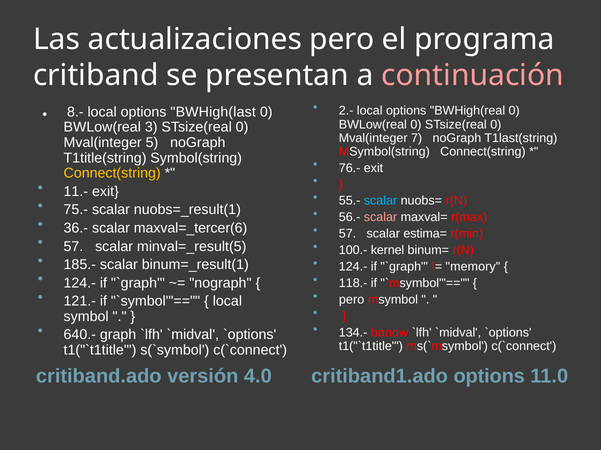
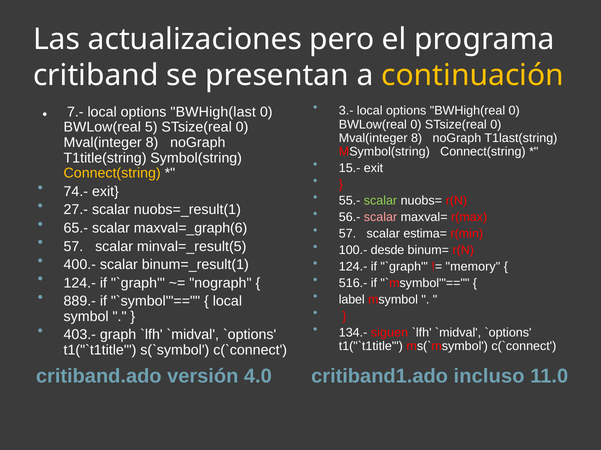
continuación colour: pink -> yellow (473, 76)
2.-: 2.- -> 3.- (346, 111)
8.-: 8.- -> 7.- (75, 112)
3: 3 -> 5 (151, 128)
7: 7 -> 8 (417, 138)
5: 5 -> 8 (152, 143)
76.-: 76.- -> 15.- (350, 168)
11.-: 11.- -> 74.- (76, 192)
scalar colour: light blue -> light green (380, 201)
75.-: 75.- -> 27.- (76, 210)
36.-: 36.- -> 65.- (76, 228)
maxval=_tercer(6: maxval=_tercer(6 -> maxval=_graph(6 (191, 228)
kernel: kernel -> desde (388, 251)
185.-: 185.- -> 400.- (80, 265)
118.-: 118.- -> 516.- (353, 284)
pero: pero -> label (352, 300)
121.-: 121.- -> 889.- (80, 302)
bandw: bandw -> siguen (389, 333)
640.-: 640.- -> 403.- (80, 335)
critiband1.ado options: options -> incluso (489, 377)
